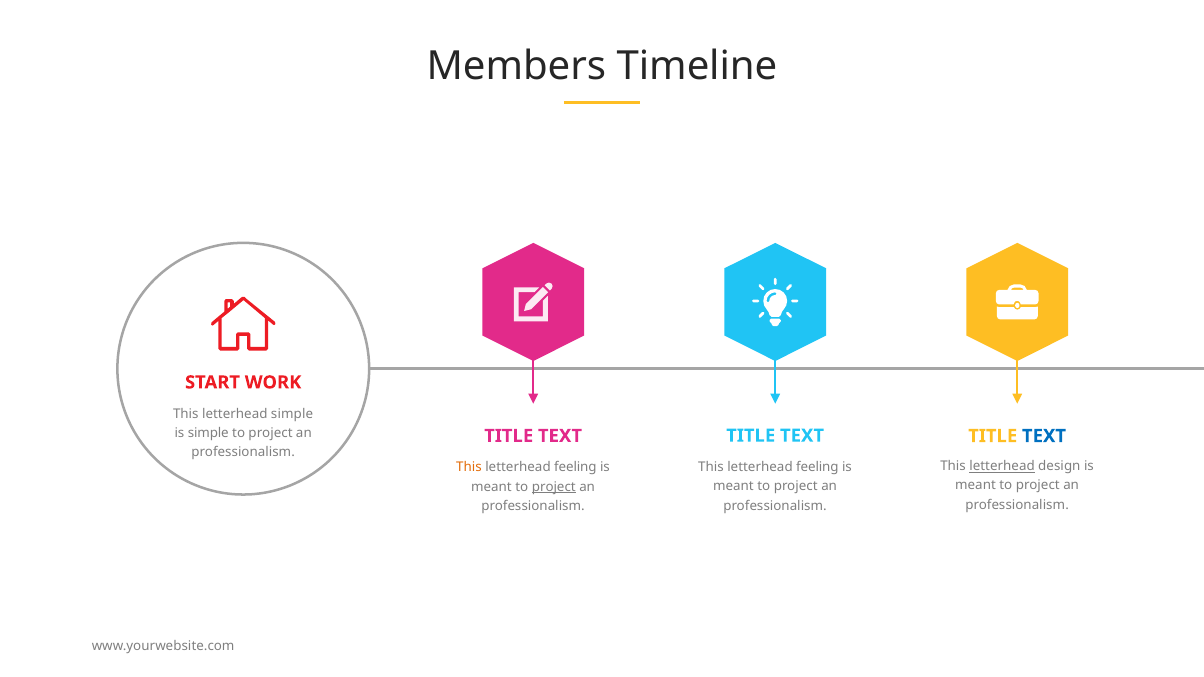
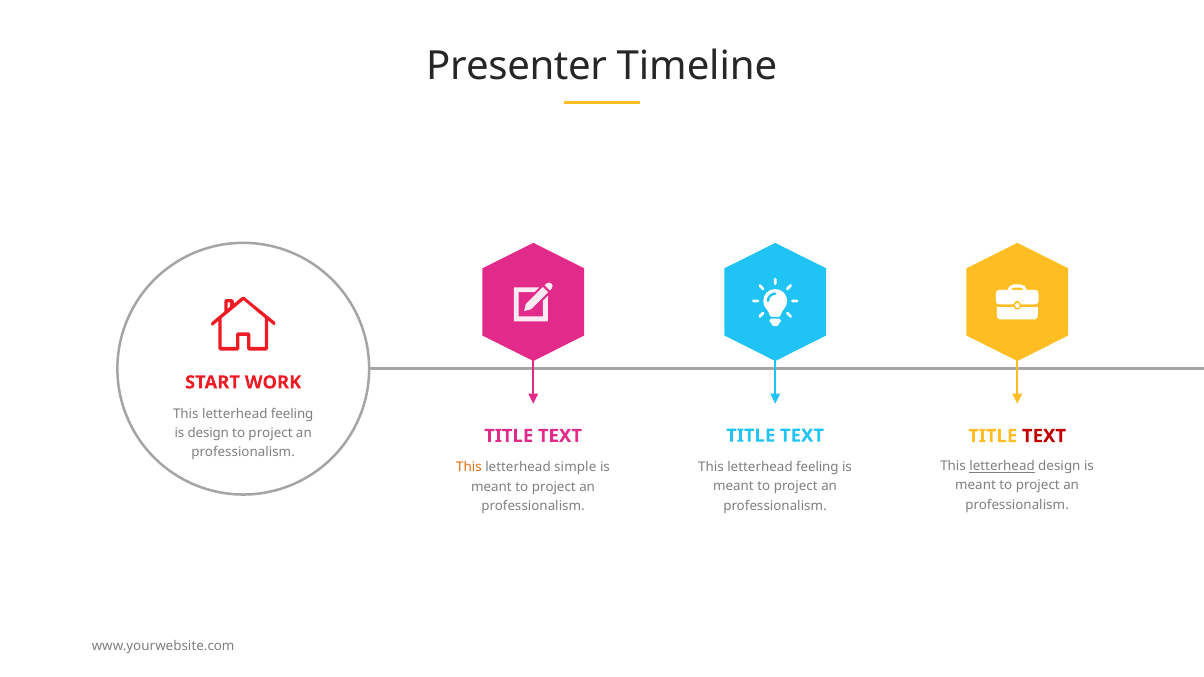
Members: Members -> Presenter (517, 67)
simple: simple -> feeling (292, 414)
is simple: simple -> design (208, 433)
TEXT colour: blue -> red (1044, 436)
feeling: feeling -> simple (575, 468)
project underline: present -> none (554, 487)
